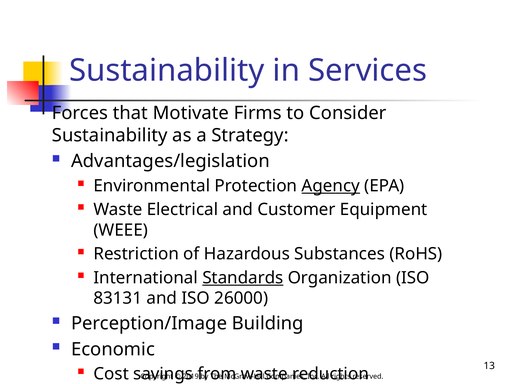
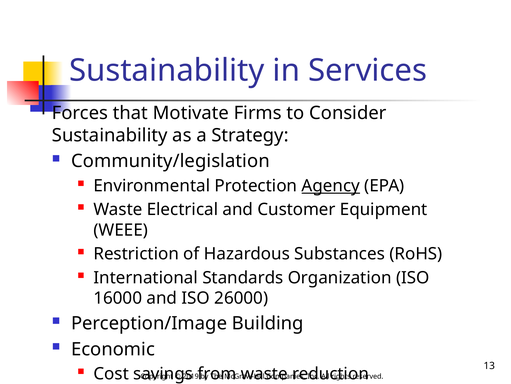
Advantages/legislation: Advantages/legislation -> Community/legislation (170, 161)
Standards underline: present -> none (243, 277)
83131: 83131 -> 16000 (118, 298)
